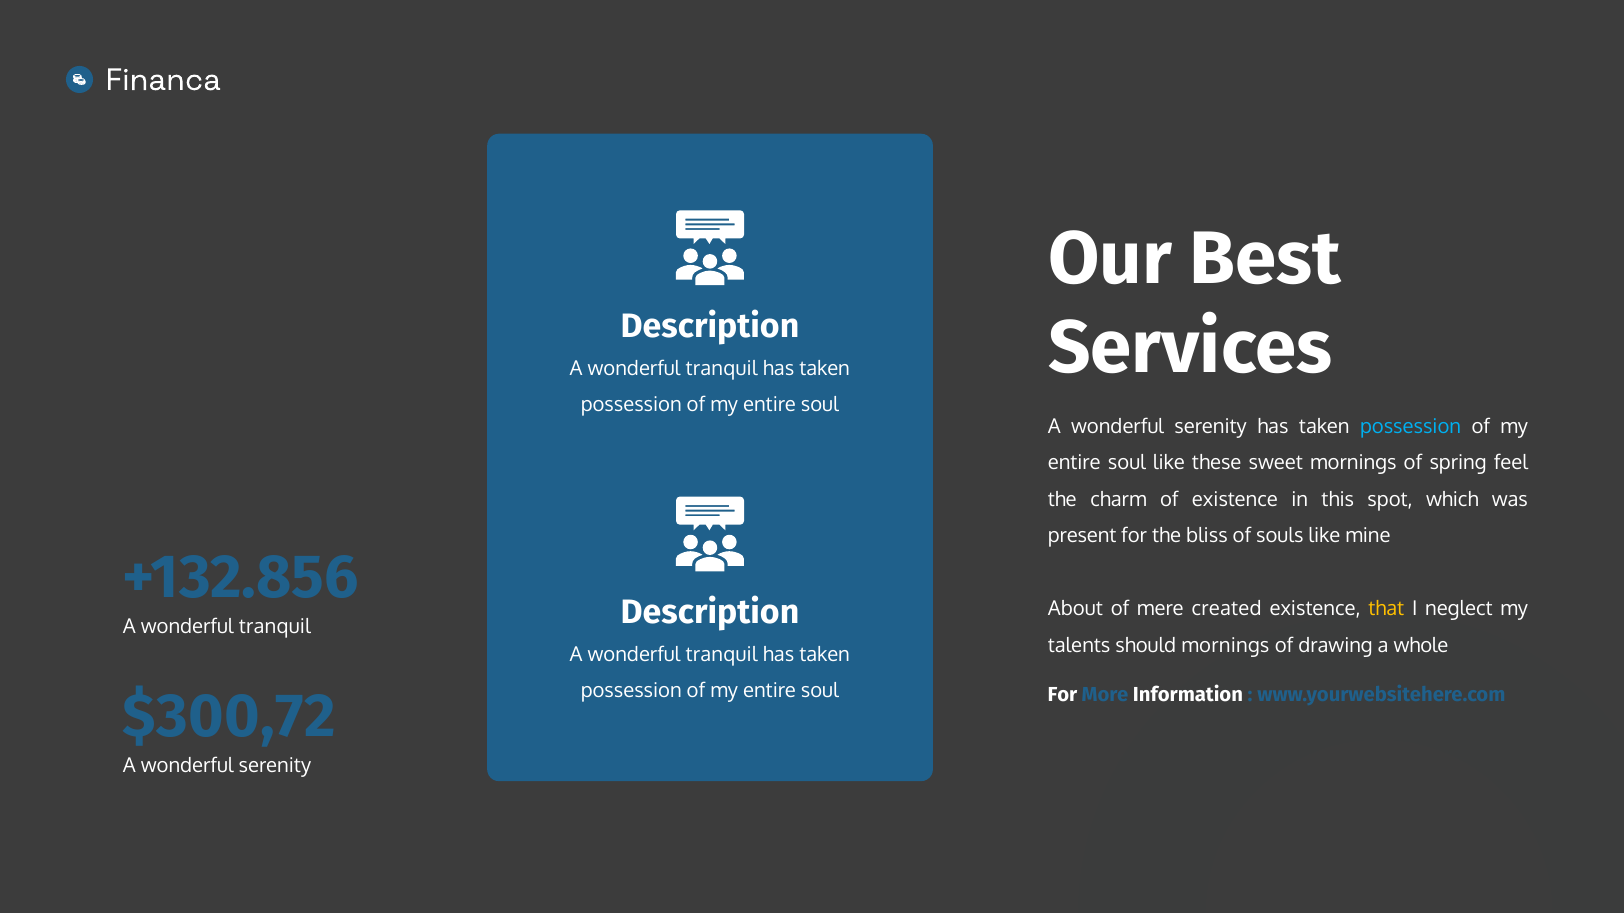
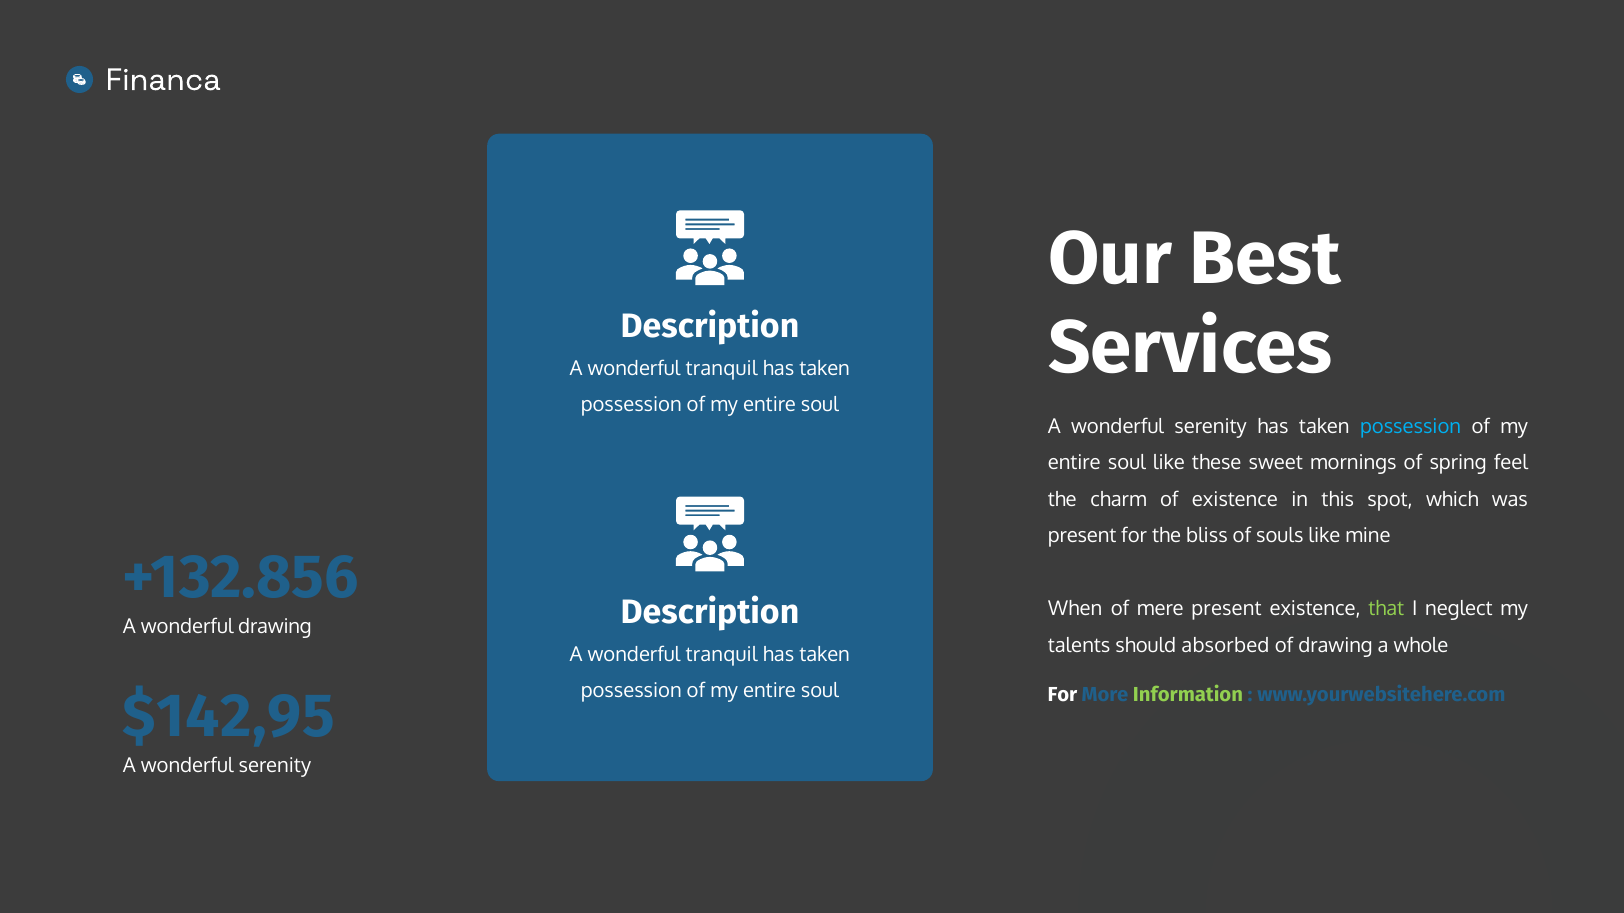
About: About -> When (1075, 609)
mere created: created -> present (1227, 609)
that colour: yellow -> light green (1386, 609)
tranquil: tranquil -> drawing (275, 627)
should mornings: mornings -> absorbed (1225, 646)
Information colour: white -> light green (1188, 695)
$300,72: $300,72 -> $142,95 (229, 716)
